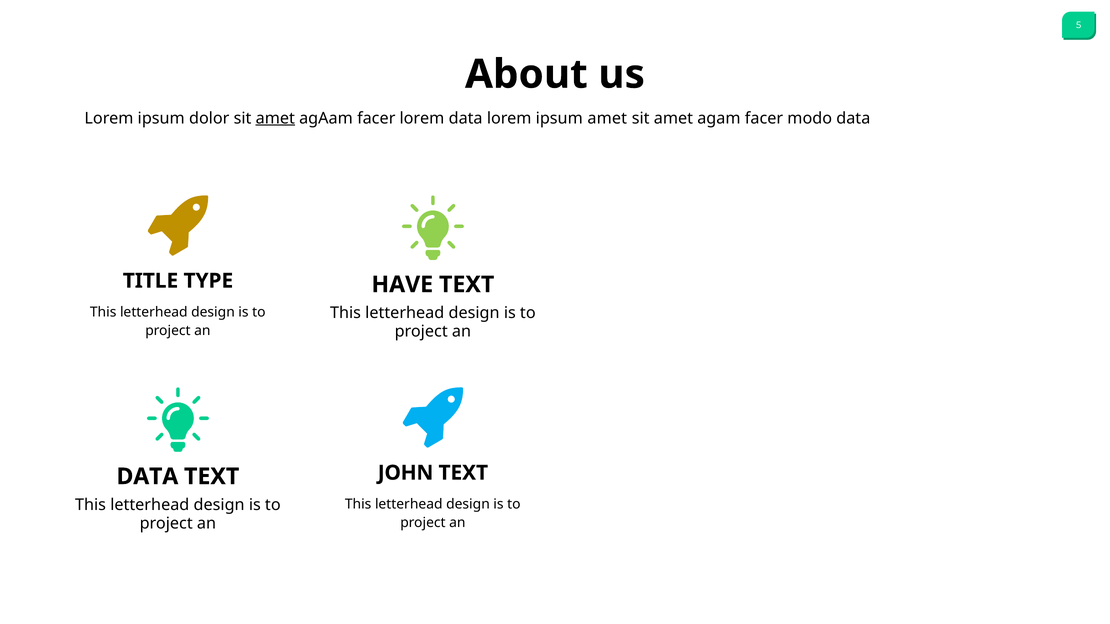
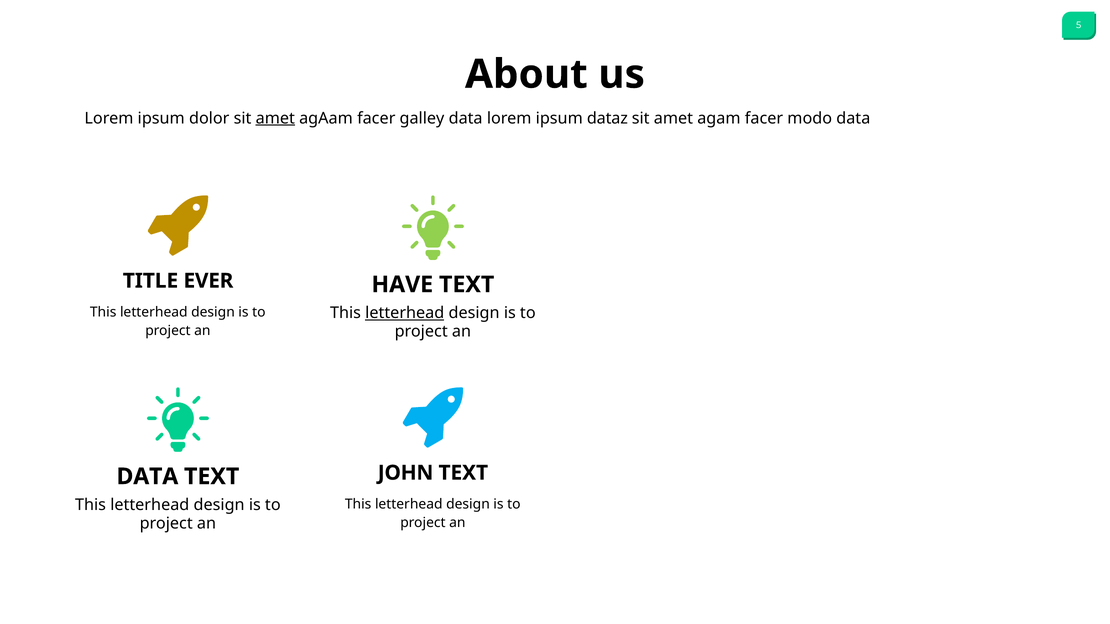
facer lorem: lorem -> galley (422, 118)
ipsum amet: amet -> dataz (607, 118)
TYPE: TYPE -> EVER (208, 281)
letterhead underline: none -> present (405, 313)
